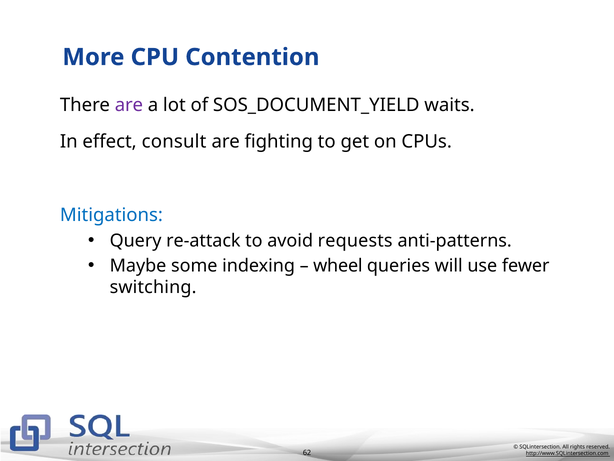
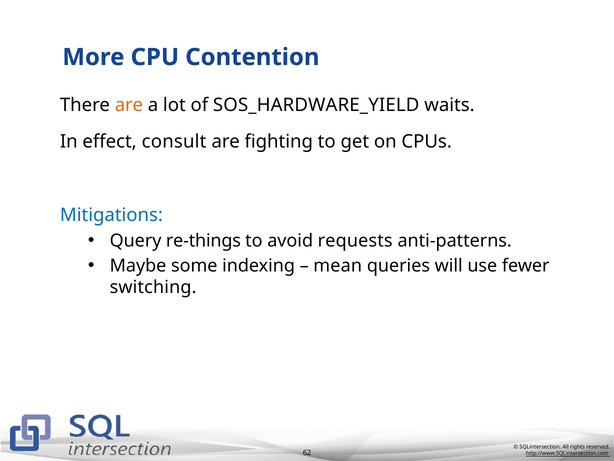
are colour: purple -> orange (129, 105)
SOS_DOCUMENT_YIELD: SOS_DOCUMENT_YIELD -> SOS_HARDWARE_YIELD (316, 105)
re-attack: re-attack -> re-things (203, 240)
wheel: wheel -> mean (338, 266)
